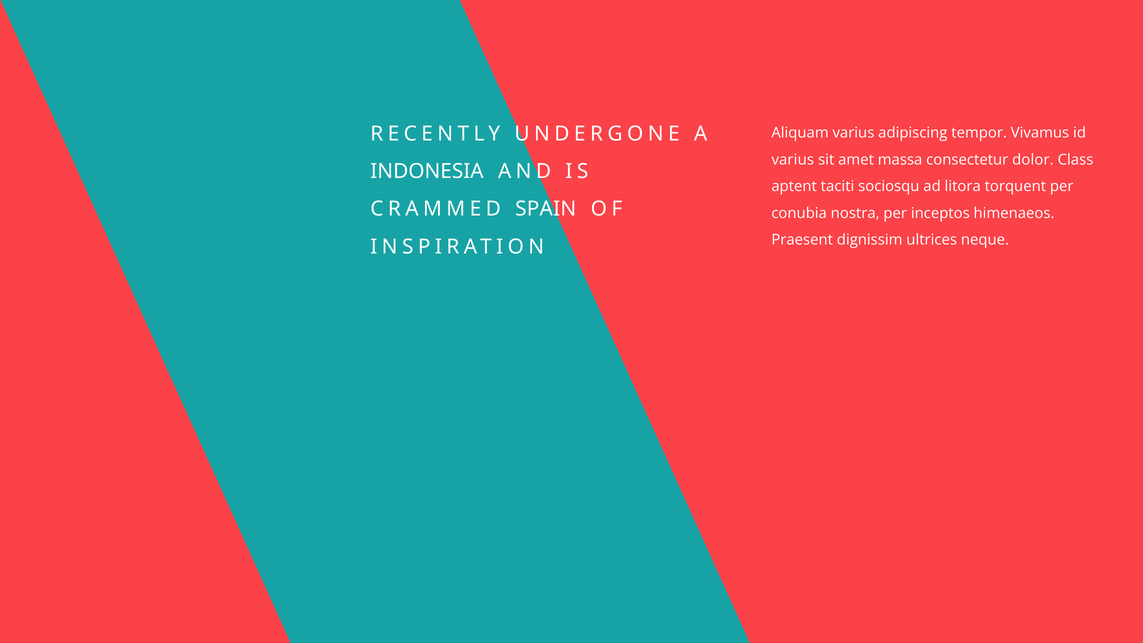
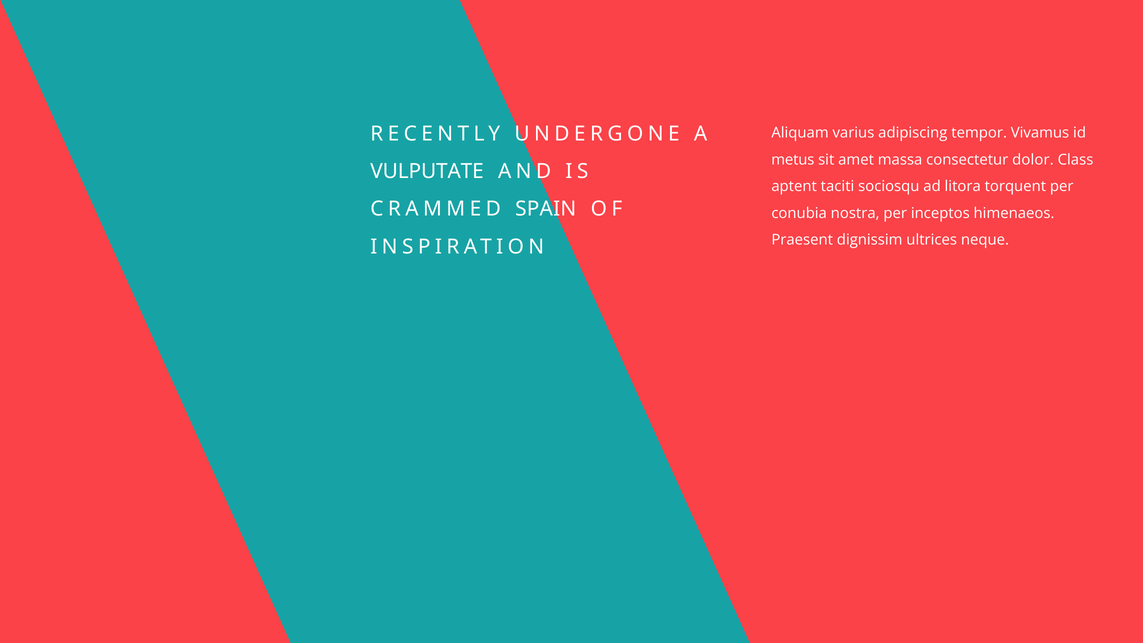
varius: varius -> metus (793, 160)
INDONESIA: INDONESIA -> VULPUTATE (427, 172)
